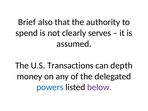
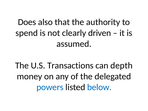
Brief: Brief -> Does (27, 22)
serves: serves -> driven (100, 33)
below colour: purple -> blue (99, 87)
